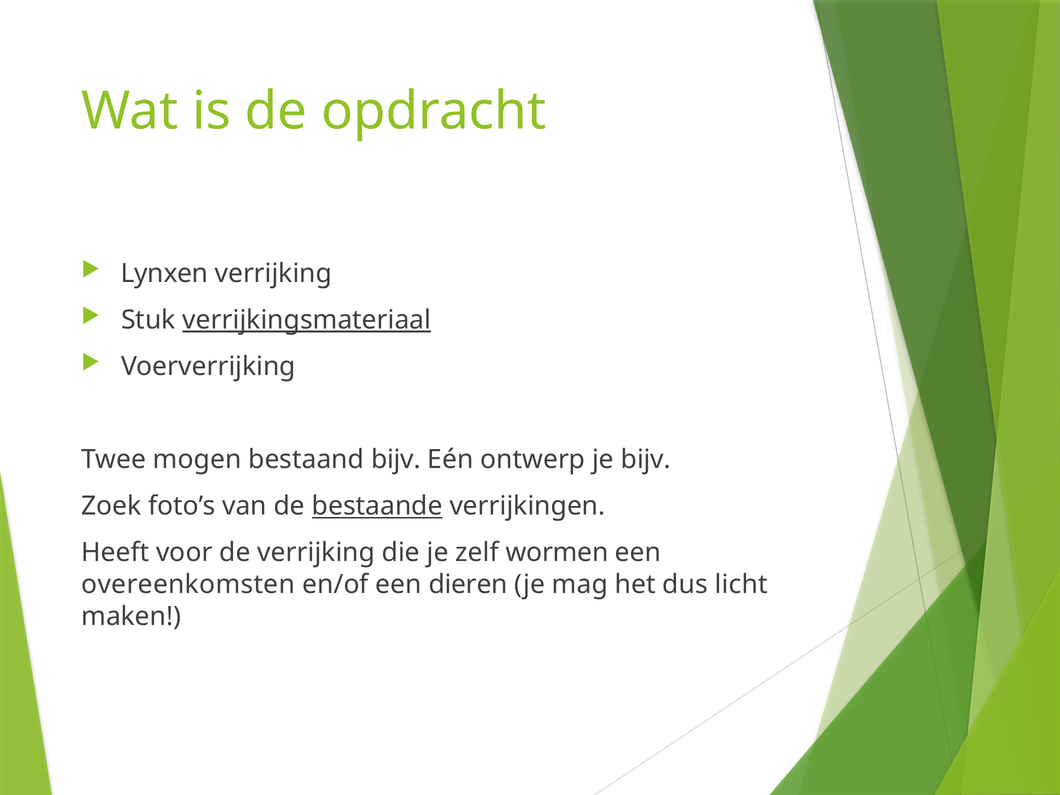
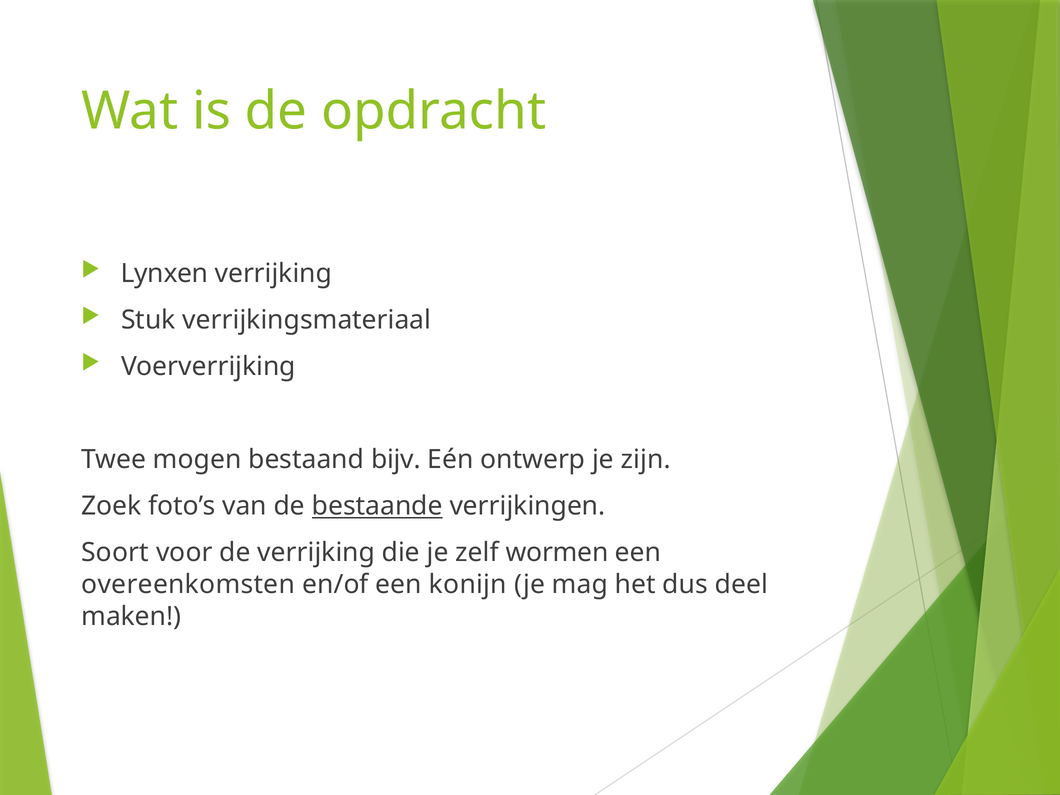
verrijkingsmateriaal underline: present -> none (307, 320)
je bijv: bijv -> zijn (646, 460)
Heeft: Heeft -> Soort (115, 553)
dieren: dieren -> konijn (468, 585)
licht: licht -> deel (741, 585)
